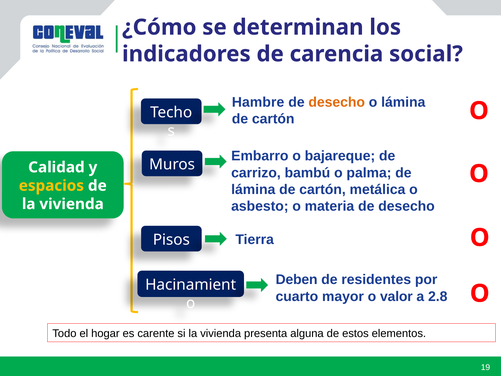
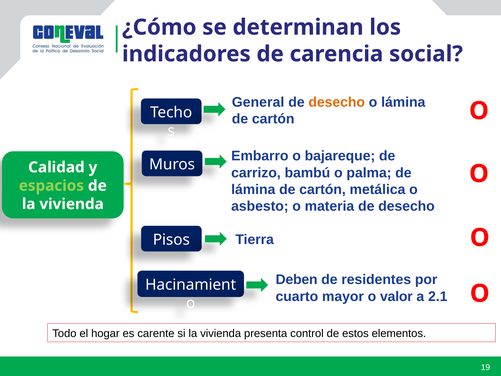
Hambre: Hambre -> General (258, 102)
espacios colour: yellow -> light green (51, 186)
2.8: 2.8 -> 2.1 (438, 296)
alguna: alguna -> control (307, 333)
